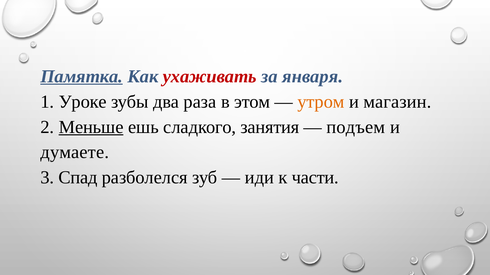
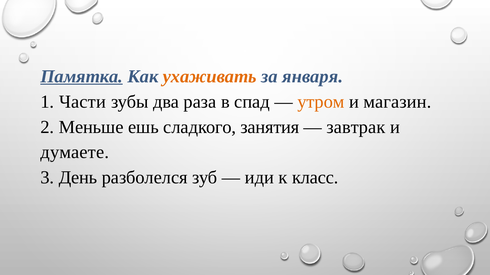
ухаживать colour: red -> orange (210, 77)
Уроке: Уроке -> Части (83, 102)
этом: этом -> спад (252, 102)
Меньше underline: present -> none (91, 127)
подъем: подъем -> завтрак (356, 127)
Спад: Спад -> День (78, 178)
части: части -> класс (315, 178)
